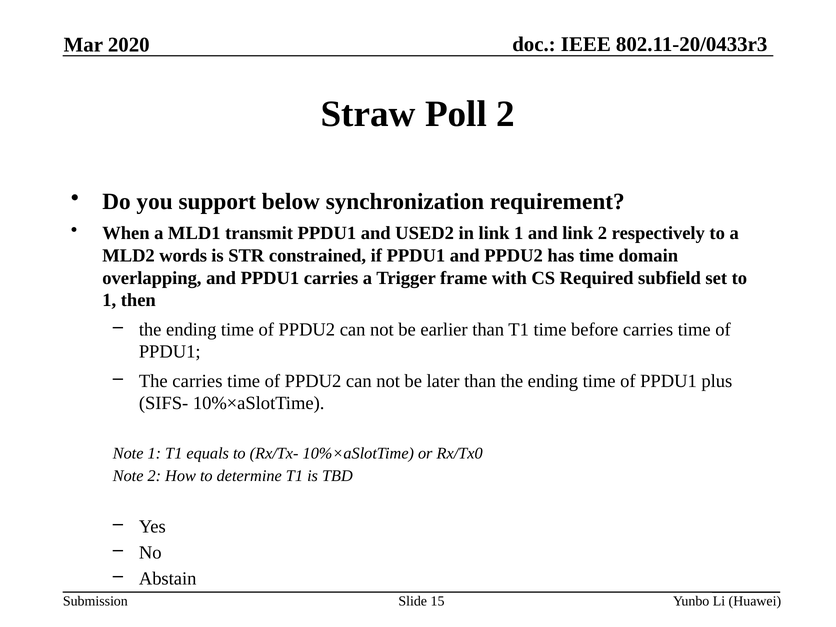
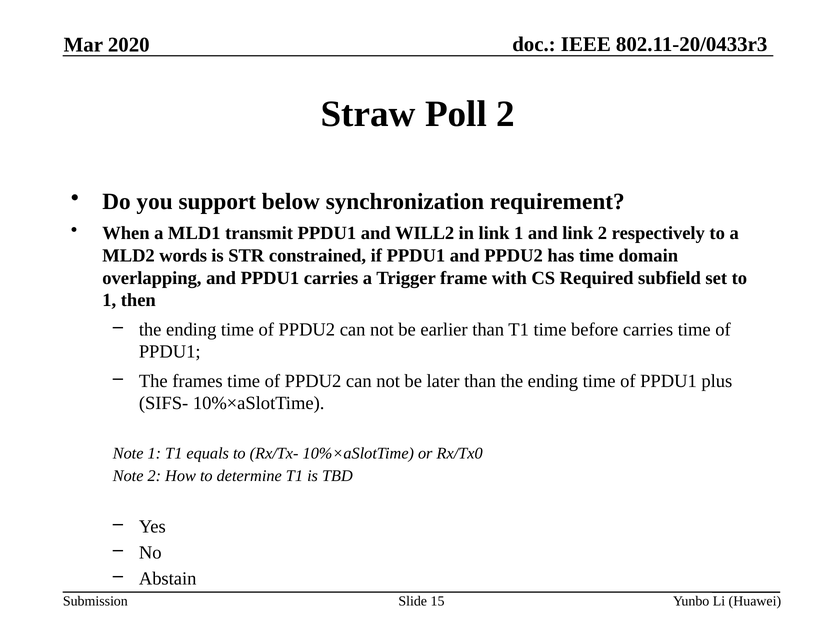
USED2: USED2 -> WILL2 (425, 233)
The carries: carries -> frames (197, 381)
